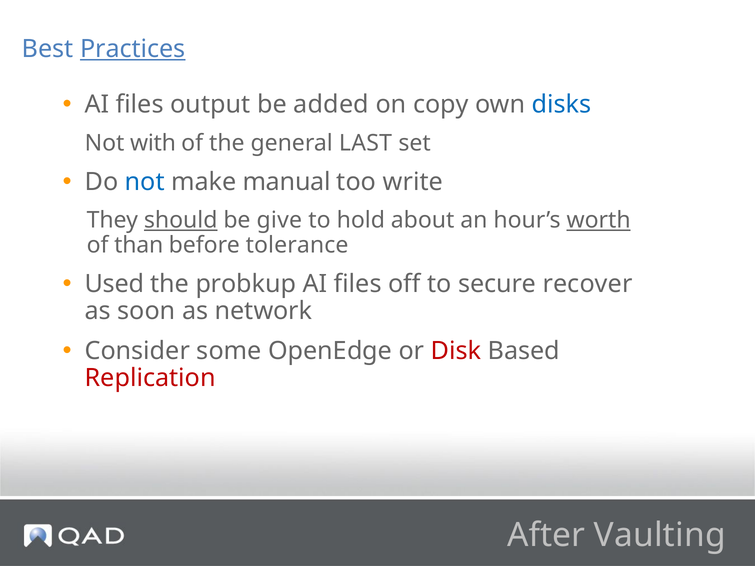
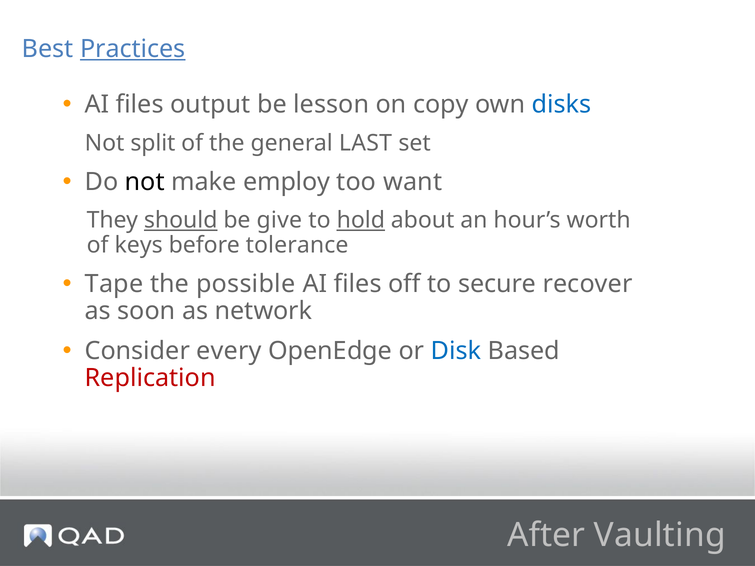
added: added -> lesson (331, 105)
with: with -> split (153, 143)
not colour: blue -> black (145, 182)
manual: manual -> employ (287, 182)
write: write -> want (413, 182)
hold underline: none -> present (361, 220)
worth underline: present -> none (599, 220)
than: than -> keys (139, 245)
Used: Used -> Tape (114, 284)
probkup: probkup -> possible (246, 284)
some: some -> every (229, 351)
Disk colour: red -> blue (456, 351)
